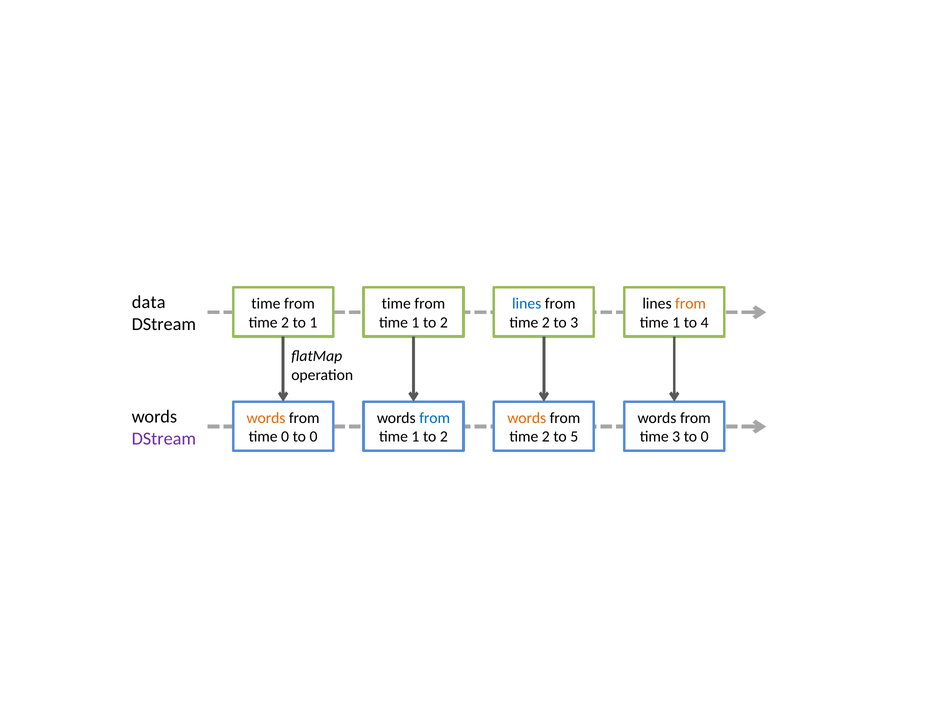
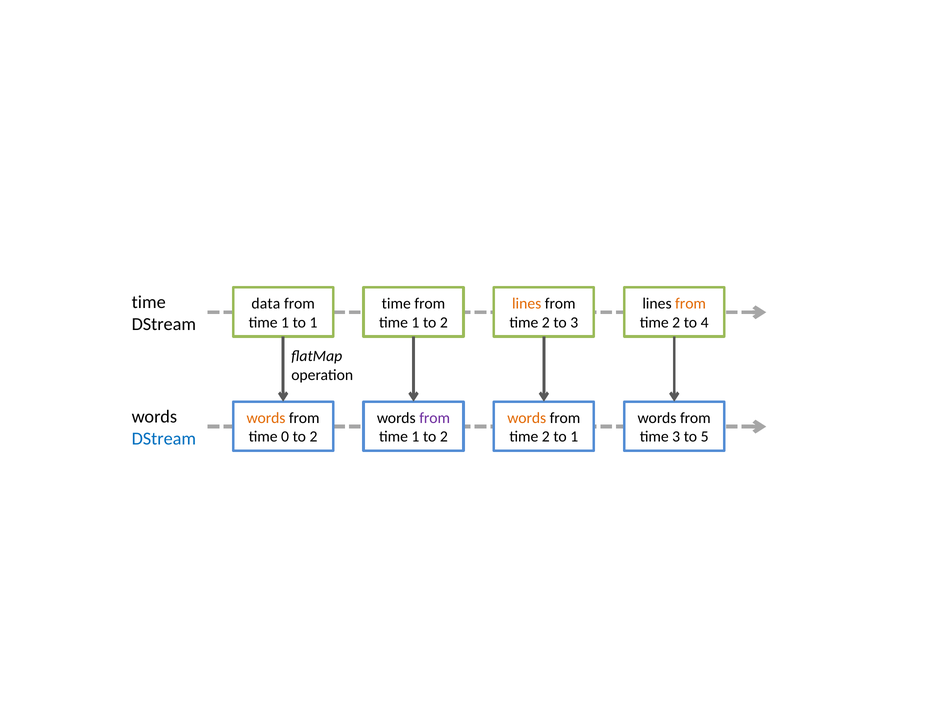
data: data -> time (149, 303)
time: time -> data (266, 304)
lines colour: blue -> orange (527, 304)
2: 2 -> 1 (285, 323)
1: 1 -> 2 (676, 323)
from colour: blue -> purple (435, 418)
0 to 0: 0 -> 2 (314, 437)
2 to 5: 5 -> 1 (574, 437)
3 to 0: 0 -> 5 (705, 437)
DStream colour: purple -> blue (164, 439)
